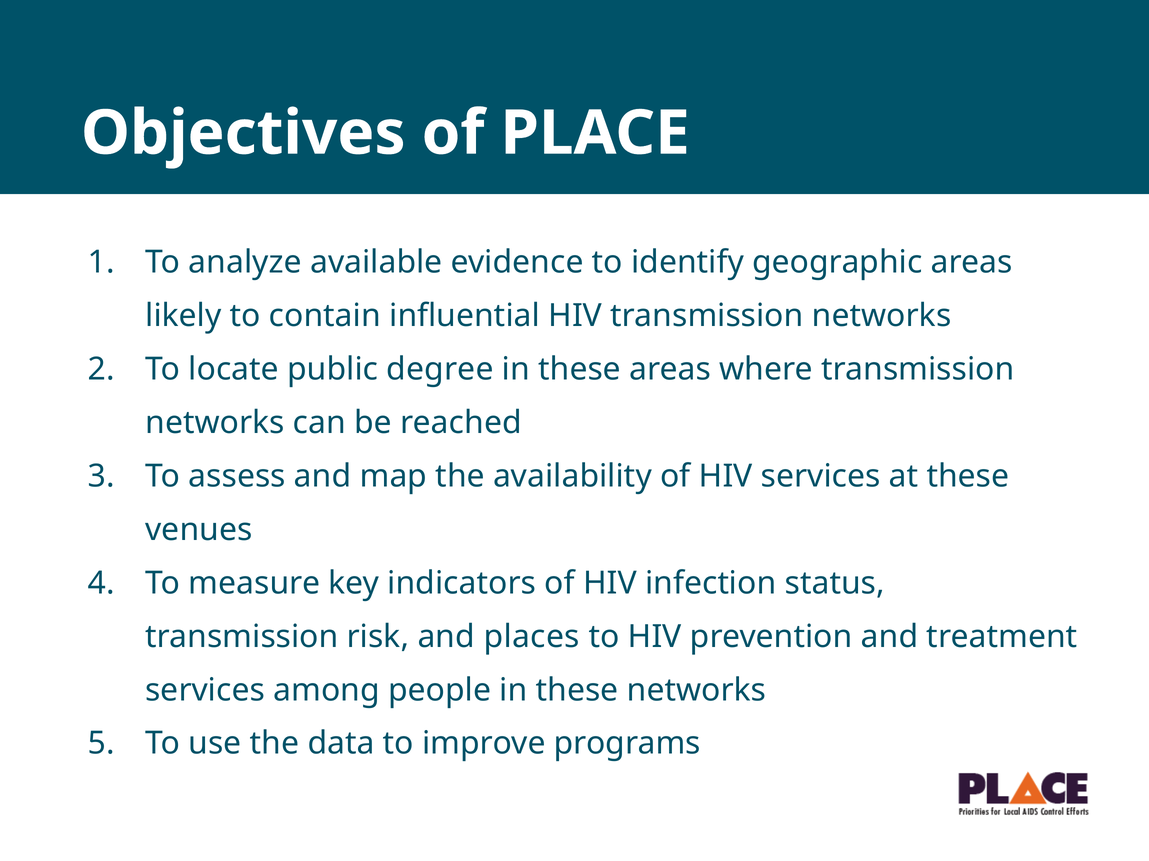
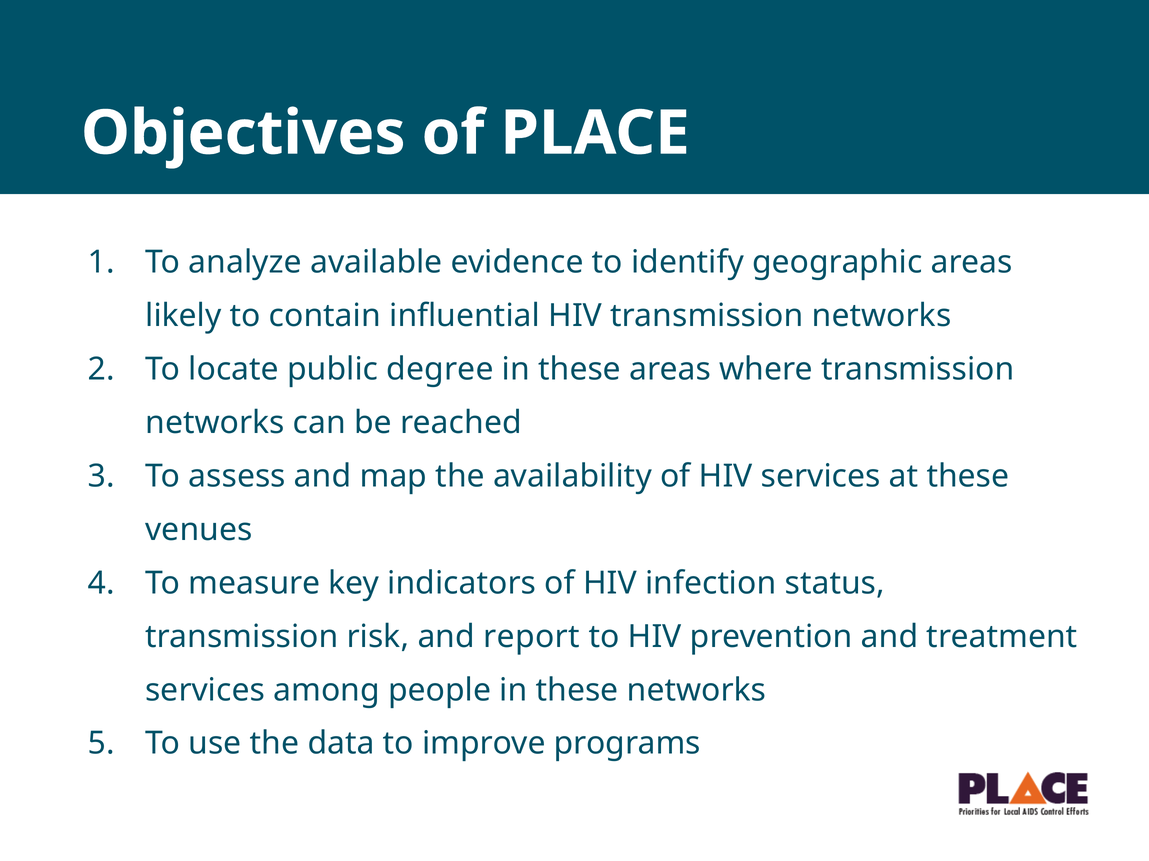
places: places -> report (532, 637)
